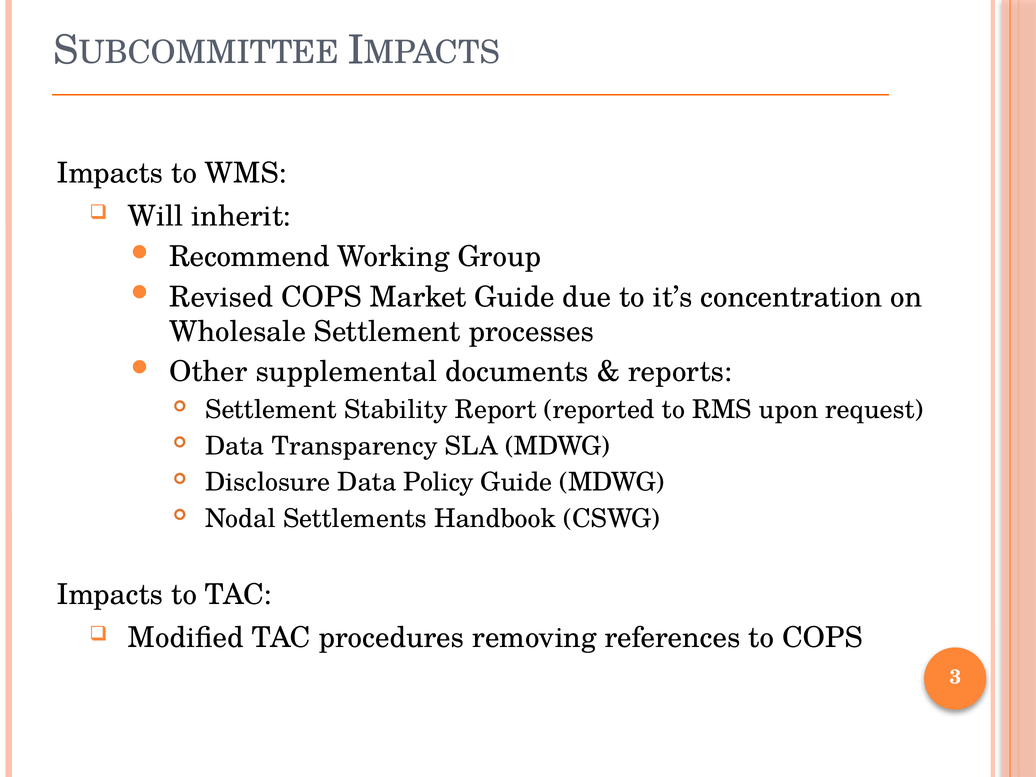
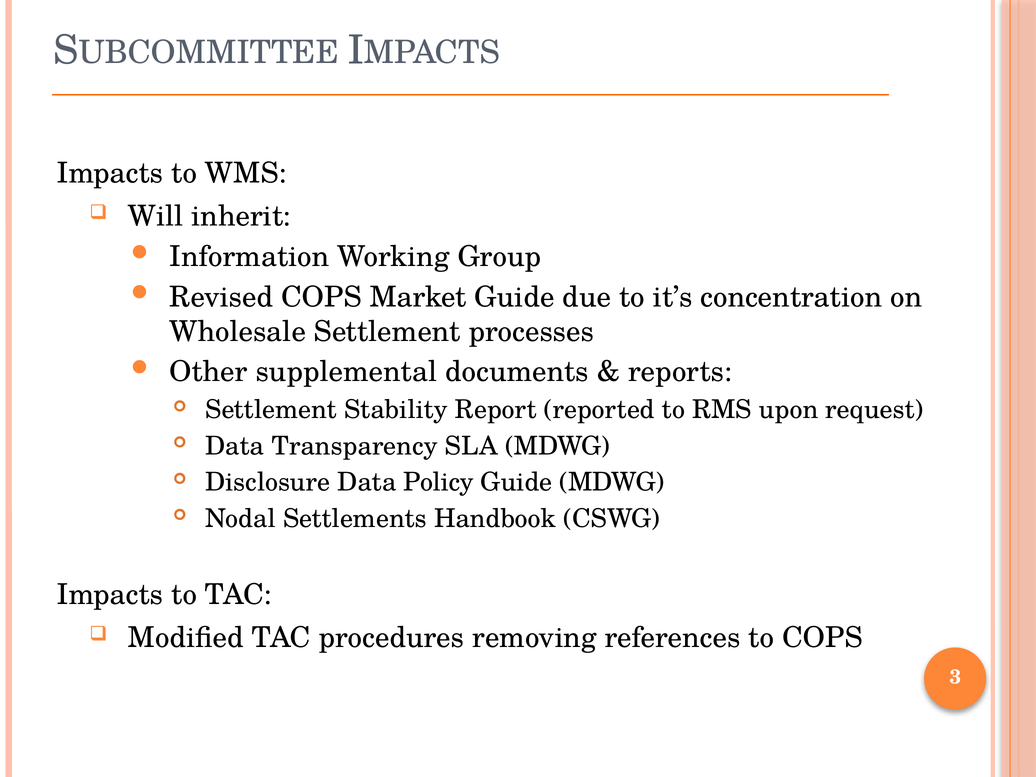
Recommend: Recommend -> Information (249, 257)
